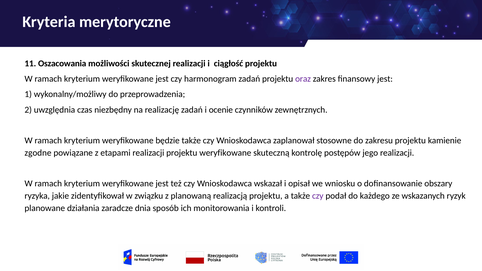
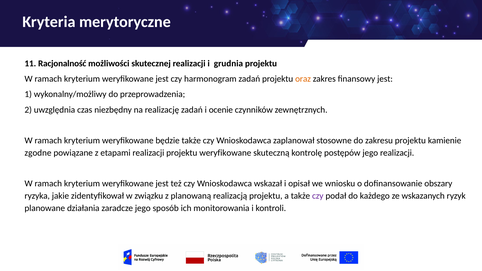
Oszacowania: Oszacowania -> Racjonalność (62, 64)
ciągłość: ciągłość -> grudnia (228, 64)
oraz colour: purple -> orange (303, 79)
zaradcze dnia: dnia -> jego (143, 208)
